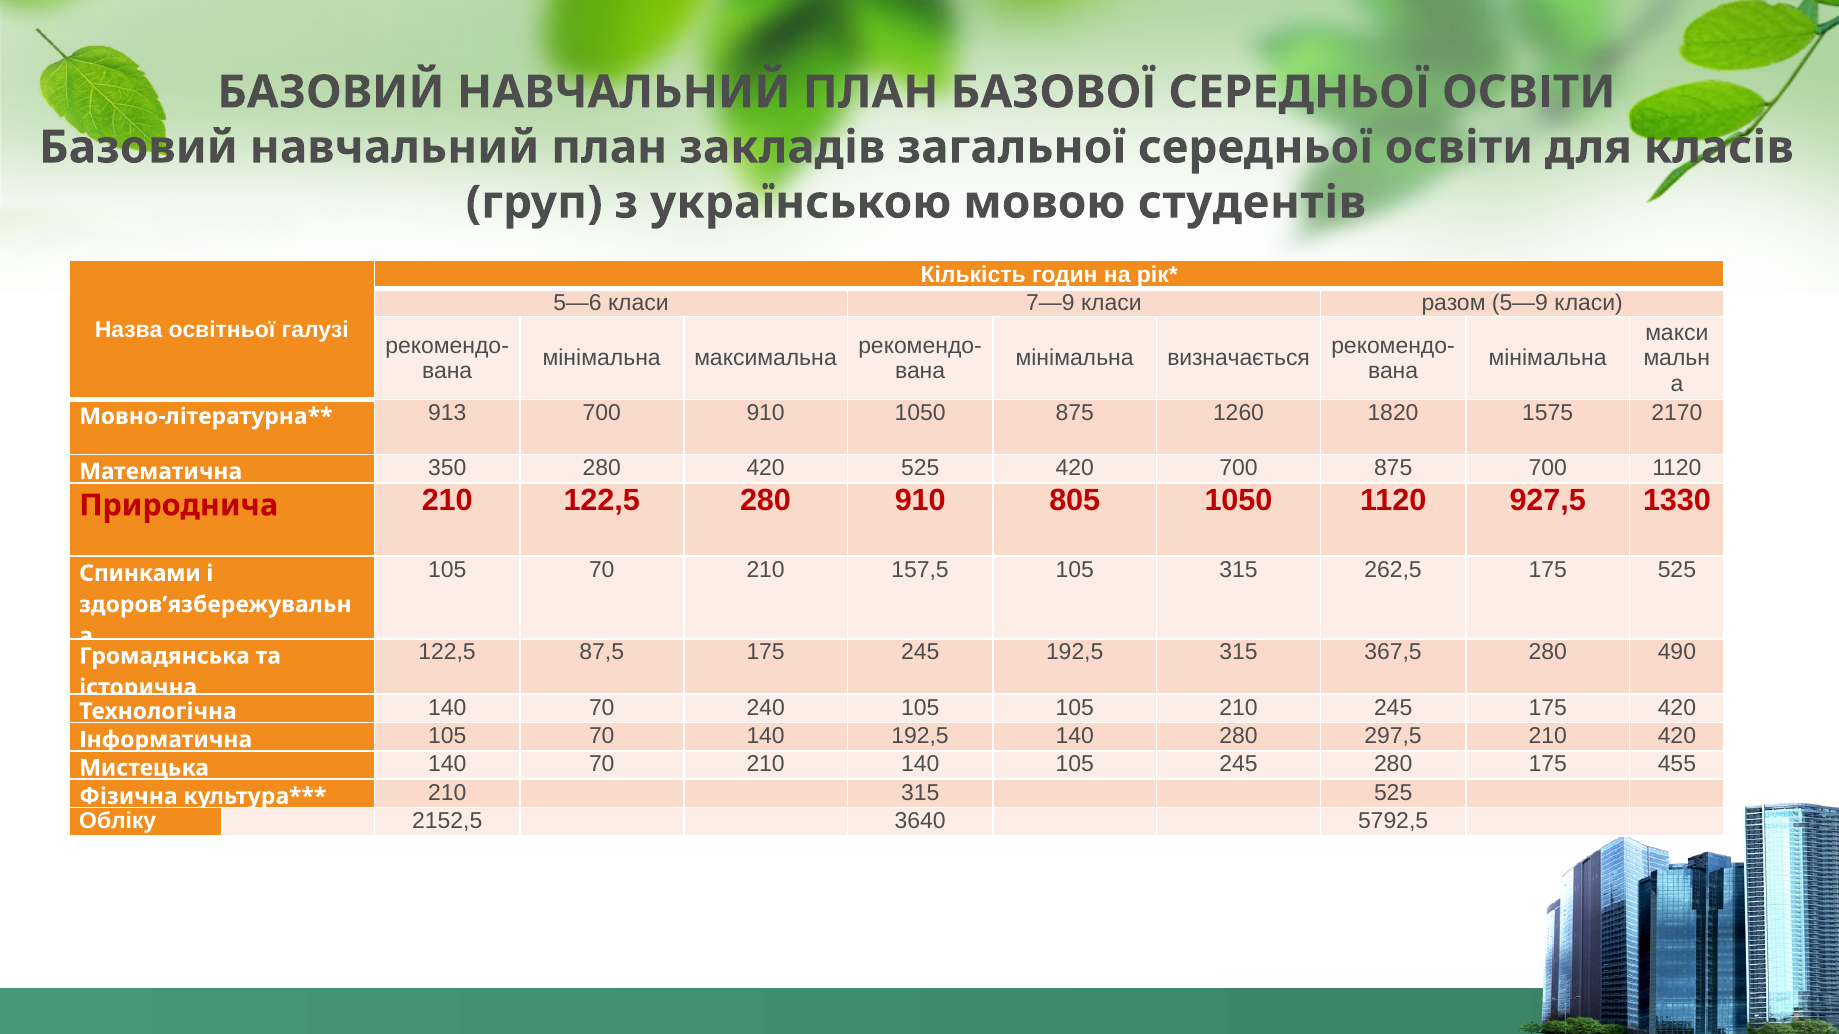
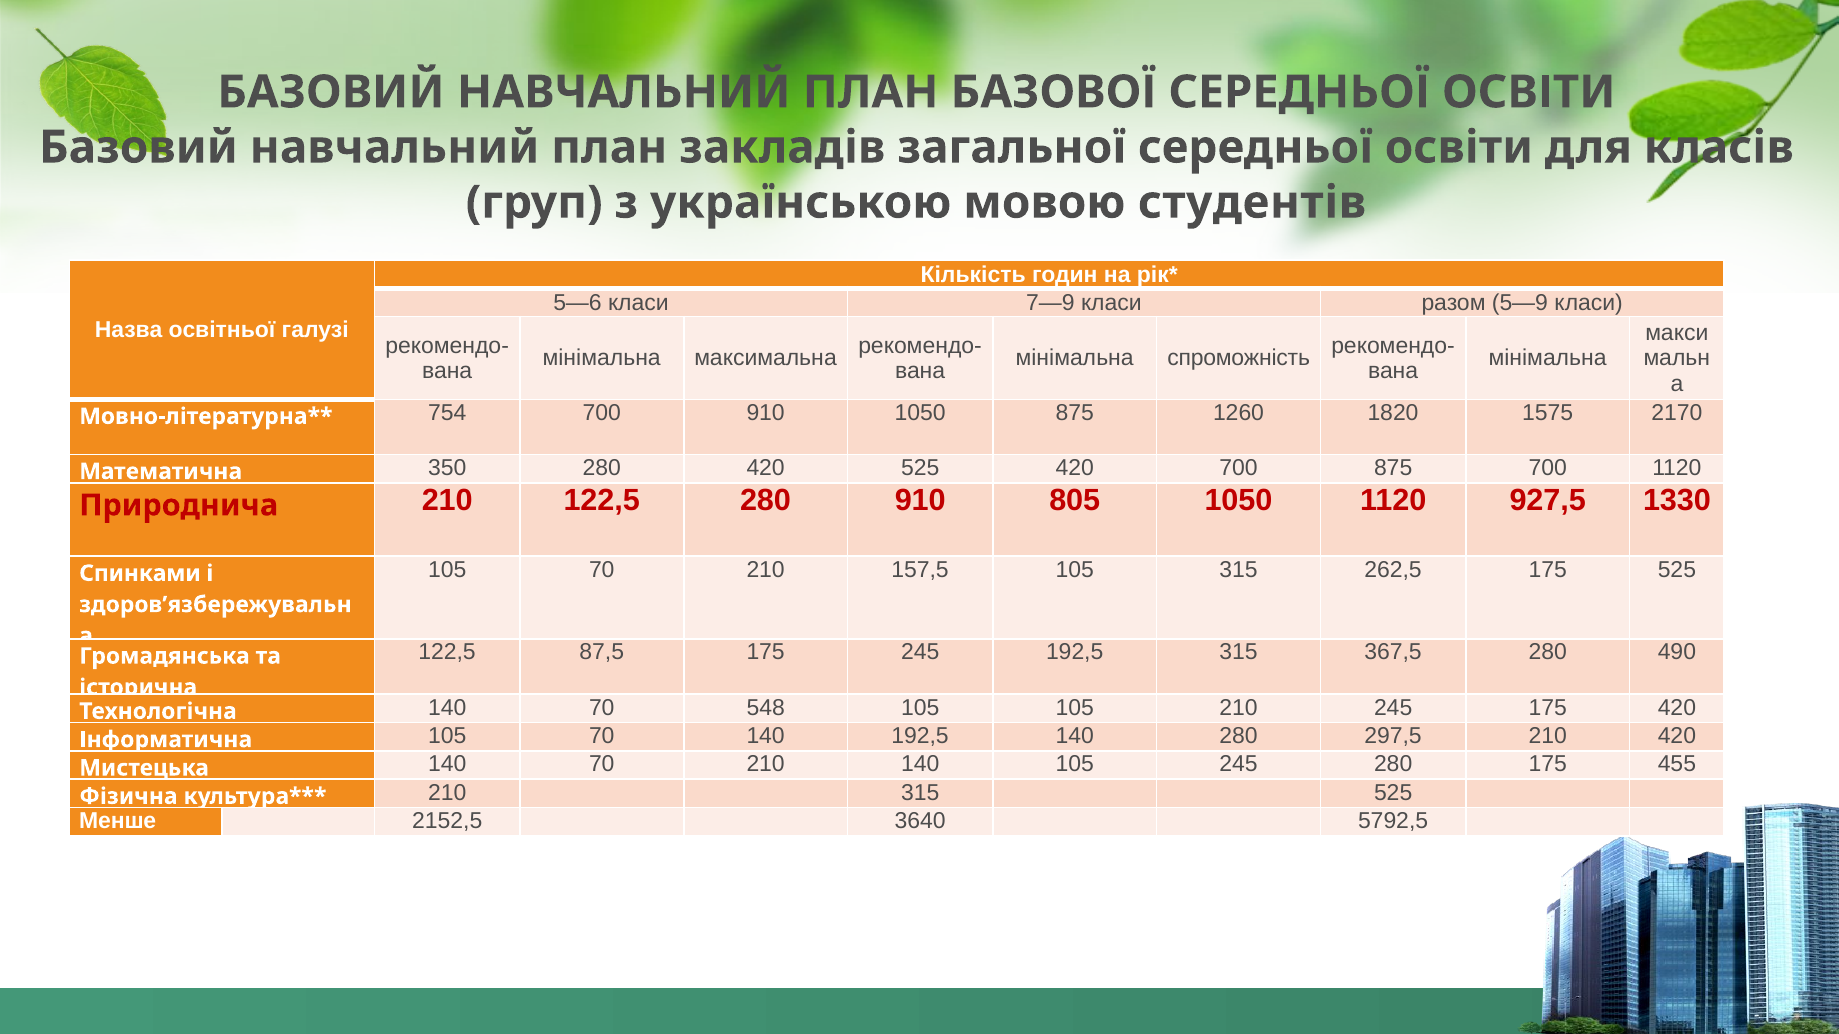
визначається: визначається -> спроможність (1239, 359)
913: 913 -> 754 (447, 413)
240: 240 -> 548 (766, 708)
Обліку: Обліку -> Менше (118, 821)
